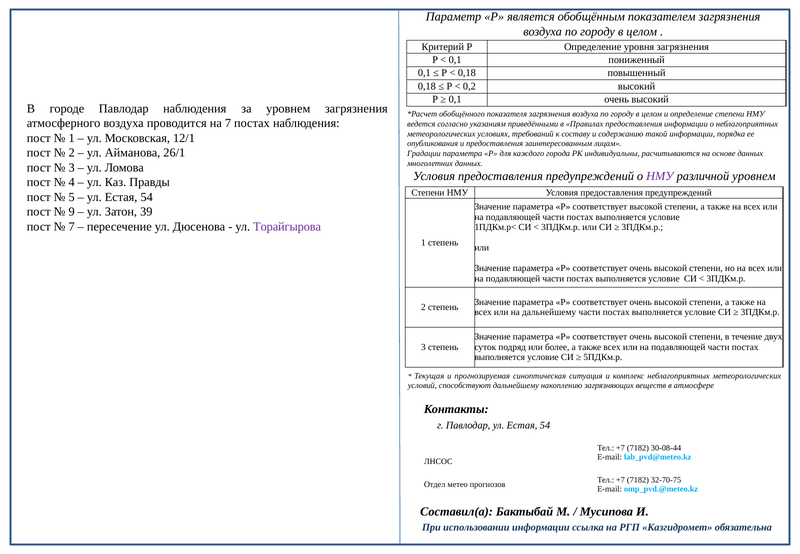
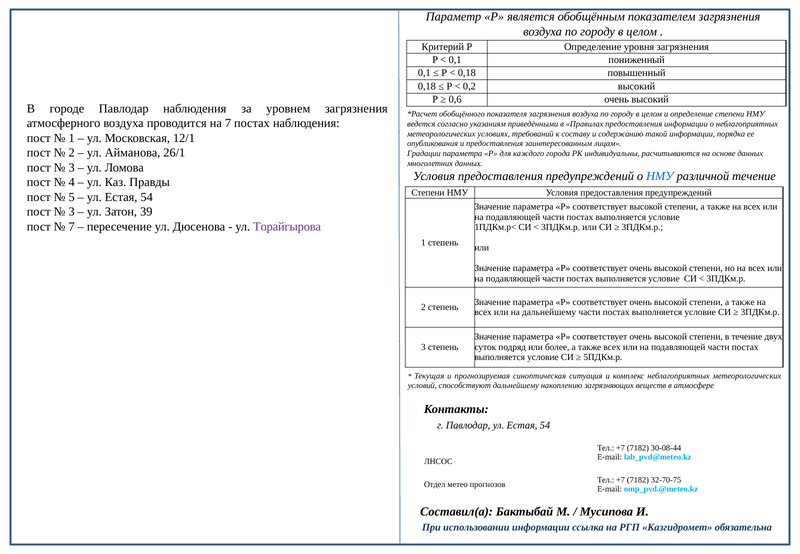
0,1: 0,1 -> 0,6 (455, 99)
НМУ colour: purple -> blue (660, 176)
различной уровнем: уровнем -> течение (754, 176)
9: 9 -> 3 (72, 212)
